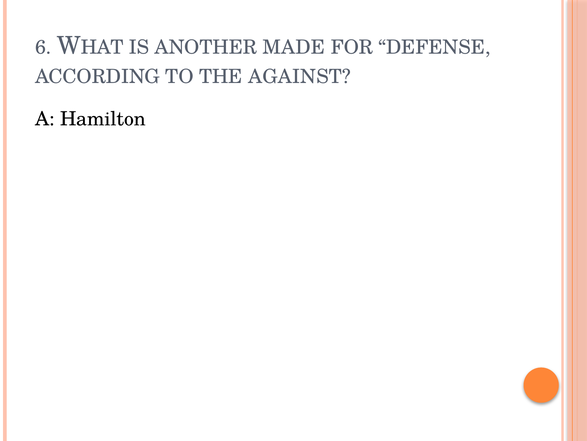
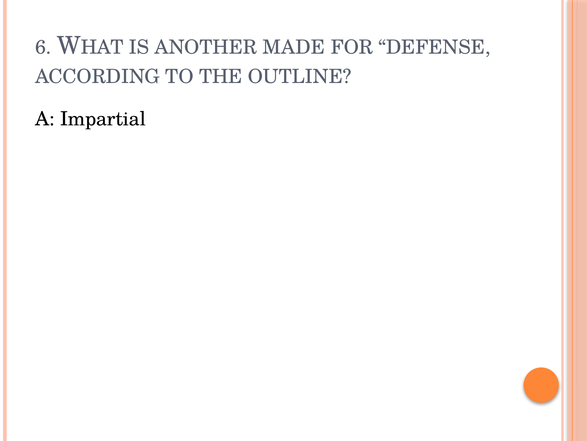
AGAINST: AGAINST -> OUTLINE (300, 77)
Hamilton: Hamilton -> Impartial (103, 119)
